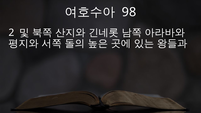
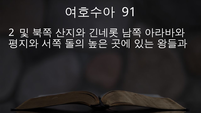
98: 98 -> 91 (129, 12)
